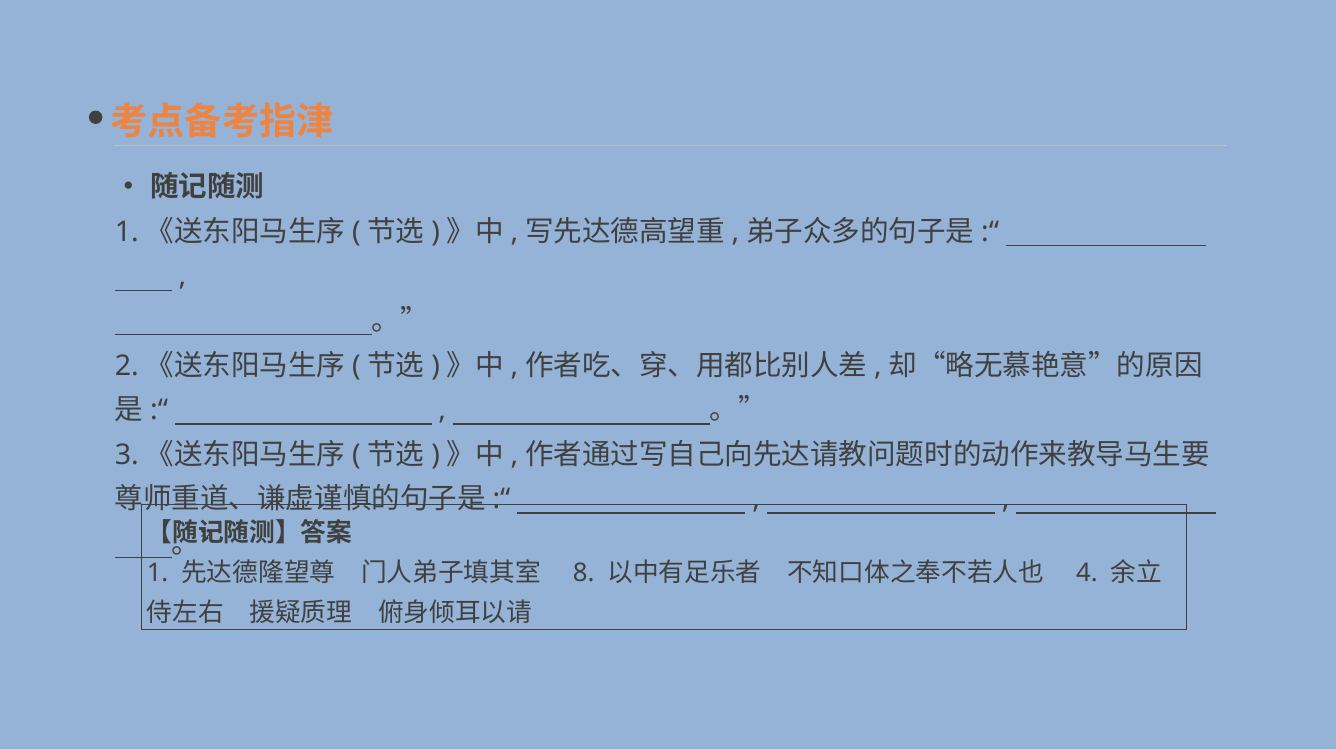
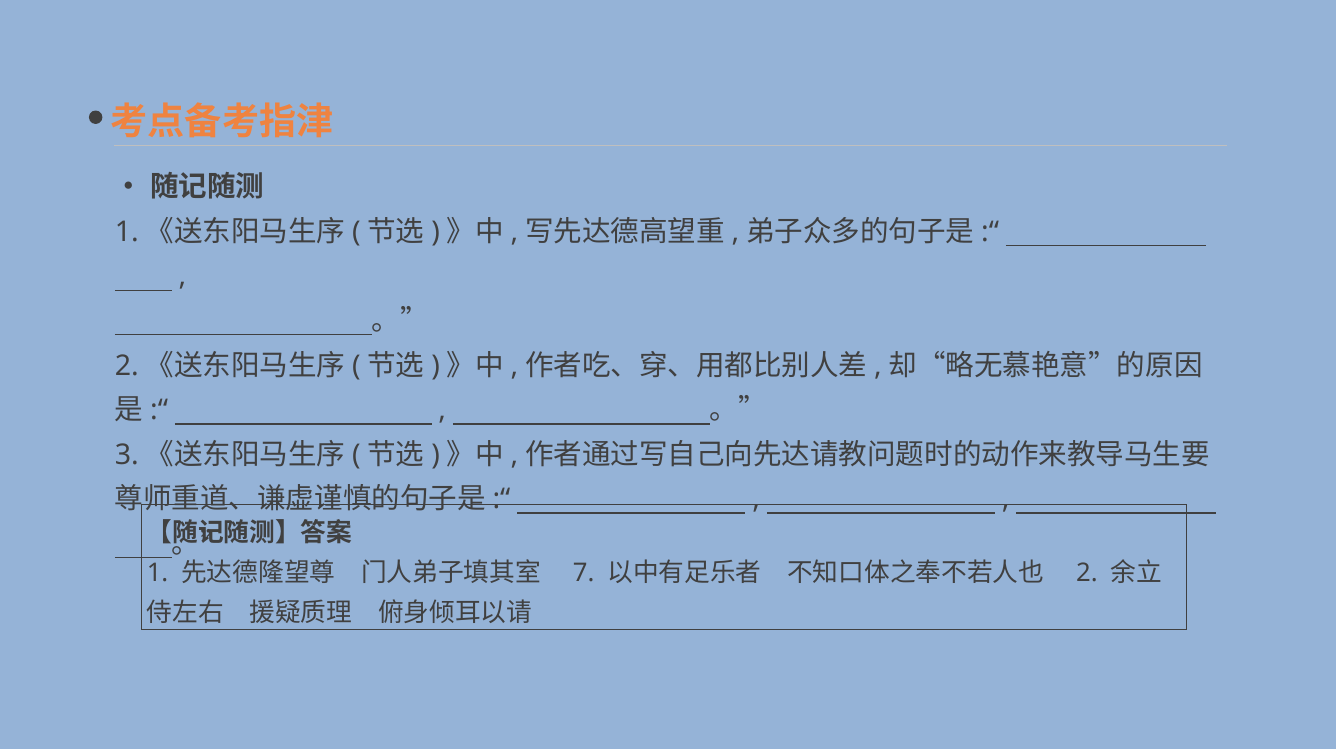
8: 8 -> 7 (584, 573)
4: 4 -> 2 (1087, 573)
